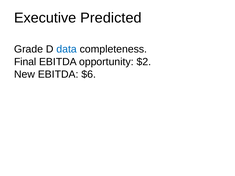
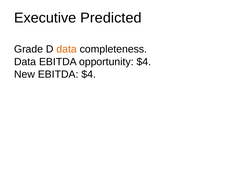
data colour: blue -> orange (67, 49)
Final: Final -> Data (25, 62)
opportunity $2: $2 -> $4 (144, 62)
EBITDA $6: $6 -> $4 (89, 74)
